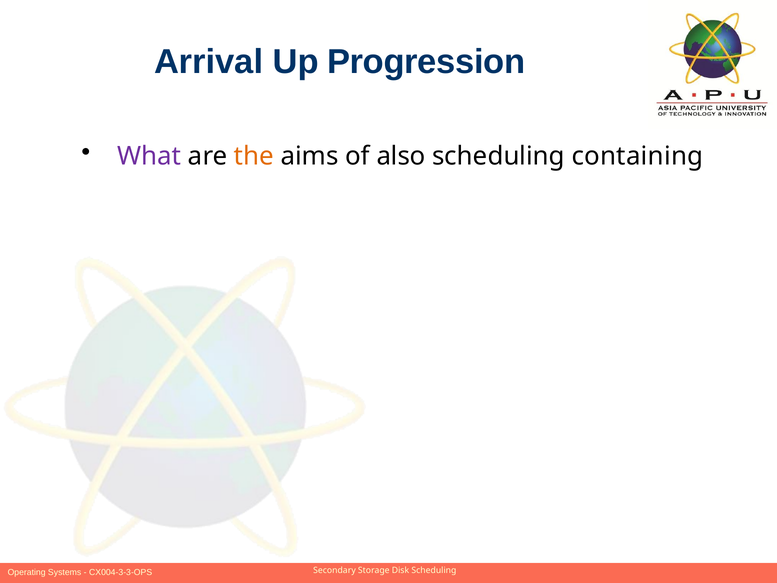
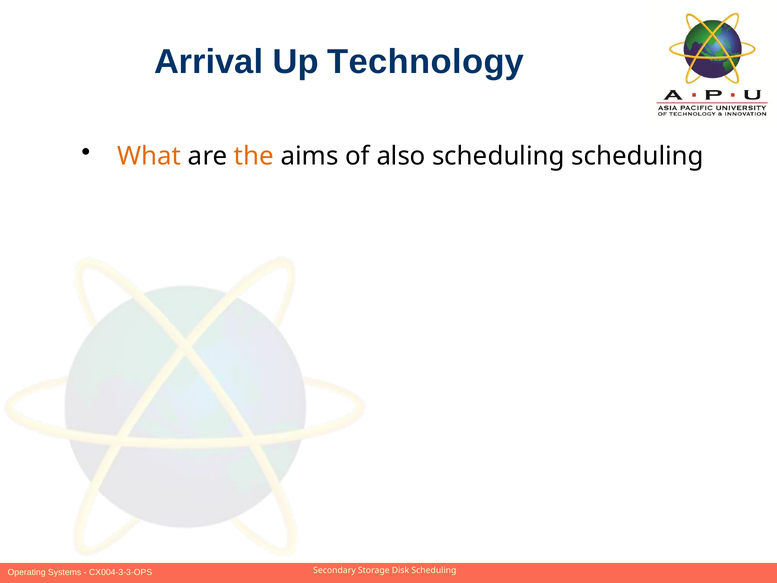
Progression: Progression -> Technology (426, 62)
What colour: purple -> orange (149, 156)
scheduling containing: containing -> scheduling (638, 156)
